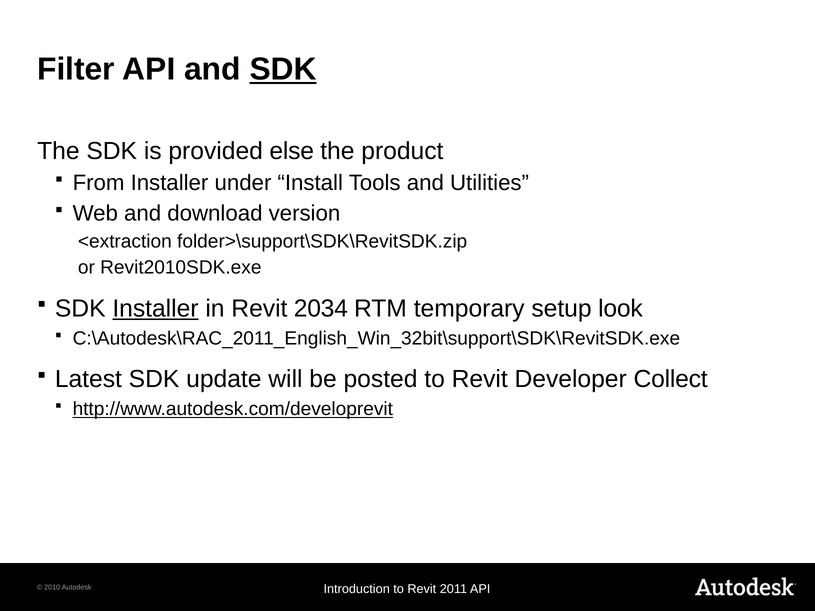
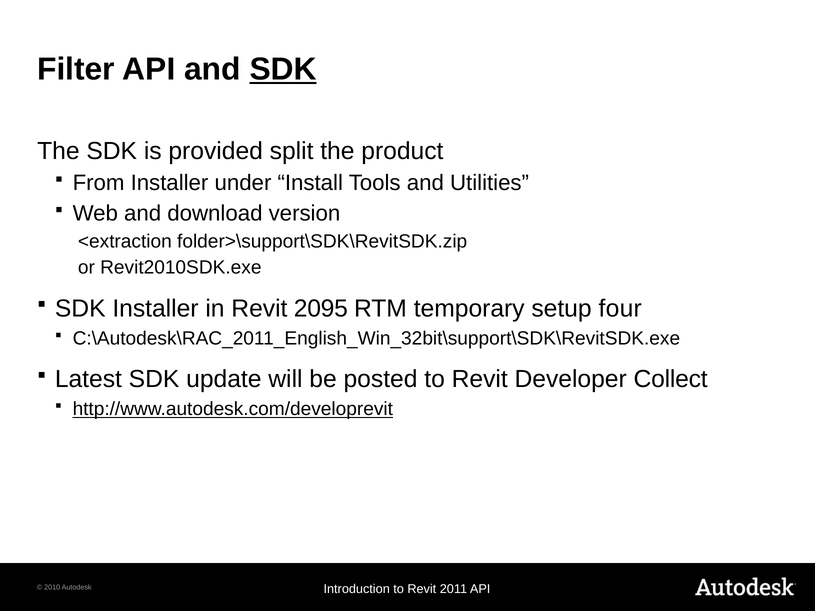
else: else -> split (292, 151)
Installer underline: present -> none (155, 309)
2034: 2034 -> 2095 (321, 309)
look: look -> four (620, 309)
